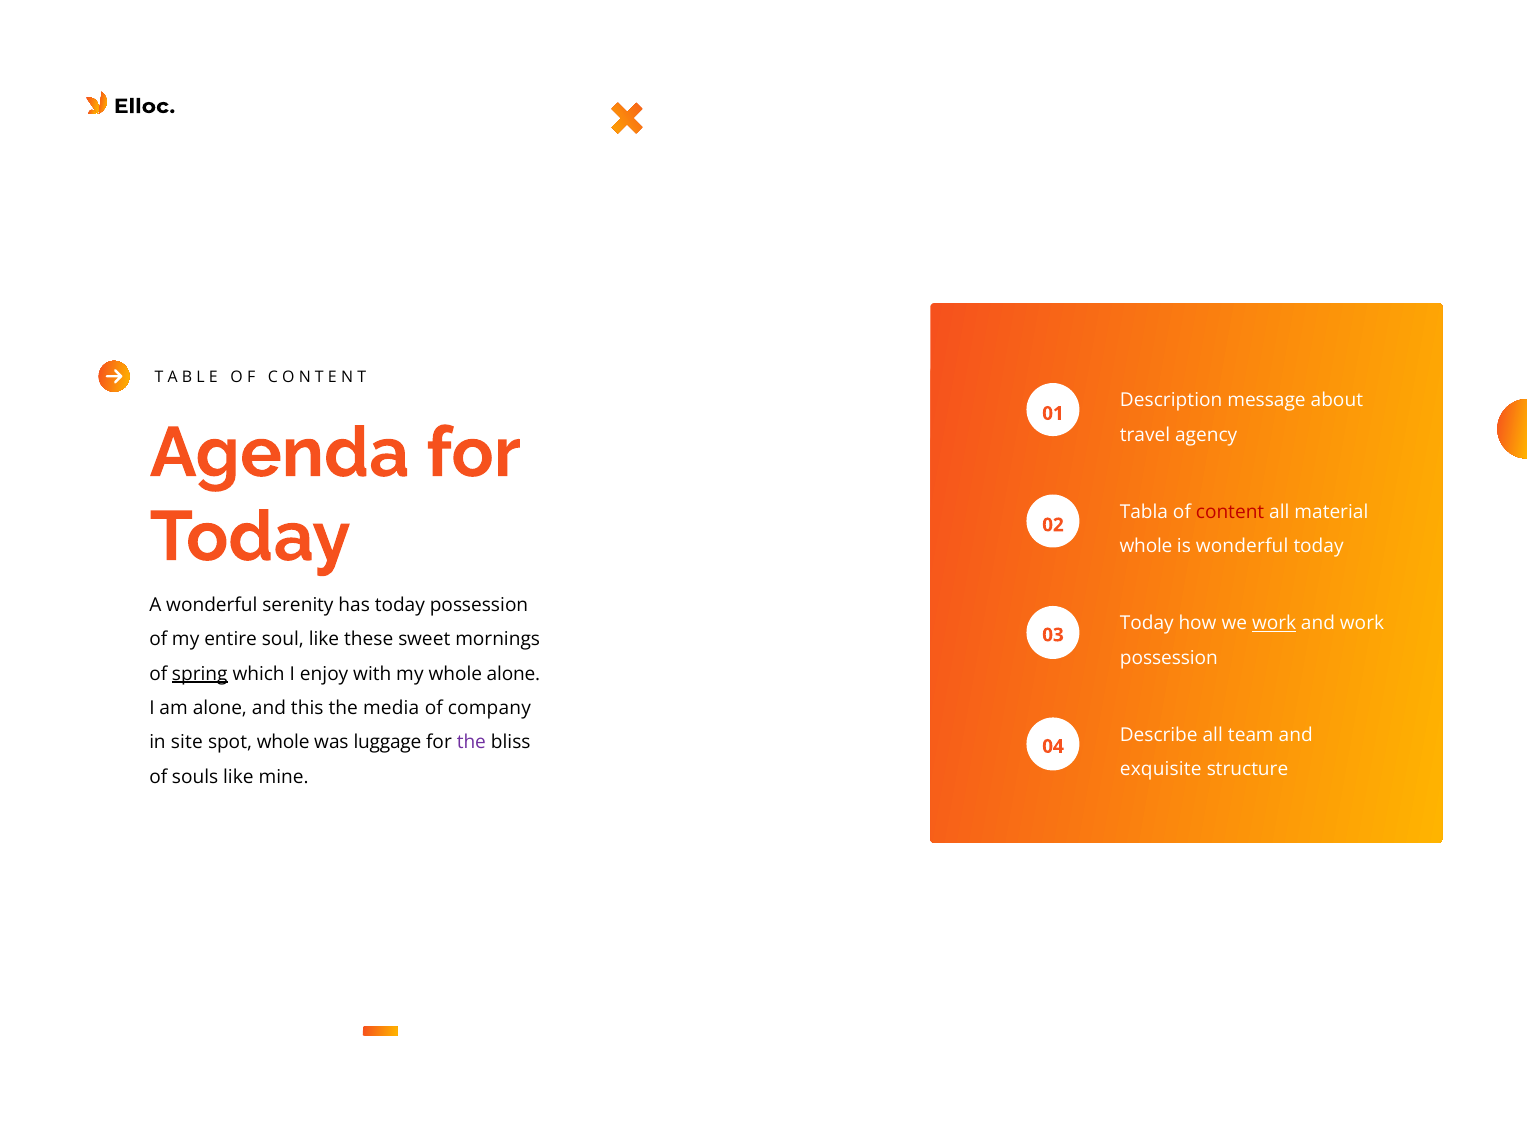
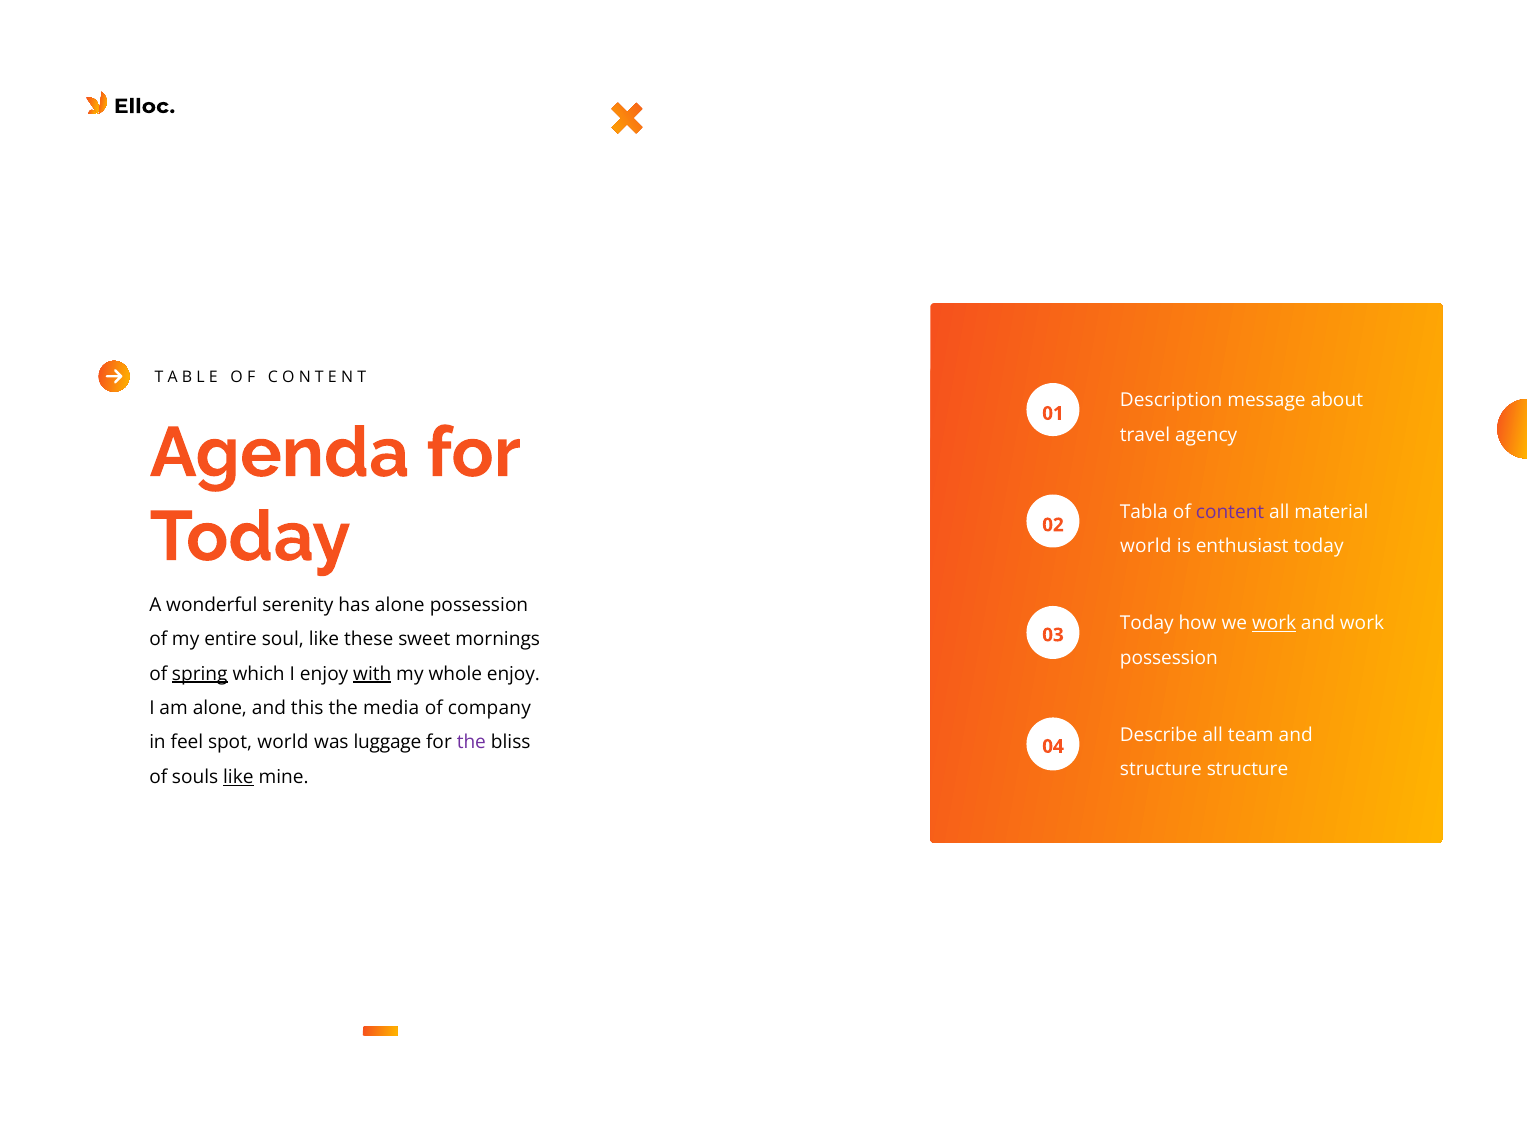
content colour: red -> purple (1230, 512)
whole: whole -> world (1146, 546)
is wonderful: wonderful -> enthusiast (1242, 546)
has today: today -> alone (400, 604)
with underline: none -> present (372, 673)
whole alone: alone -> enjoy (513, 673)
site: site -> feel (187, 742)
spot whole: whole -> world (283, 742)
exquisite: exquisite -> structure (1161, 769)
like underline: none -> present (238, 777)
